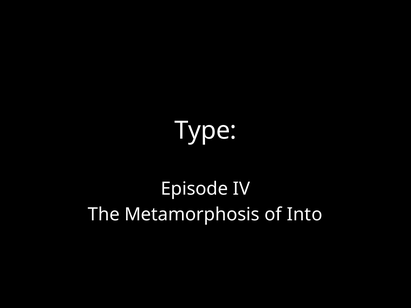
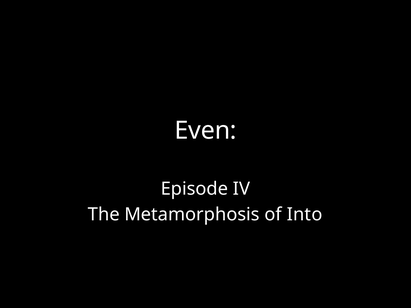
Type: Type -> Even (206, 131)
